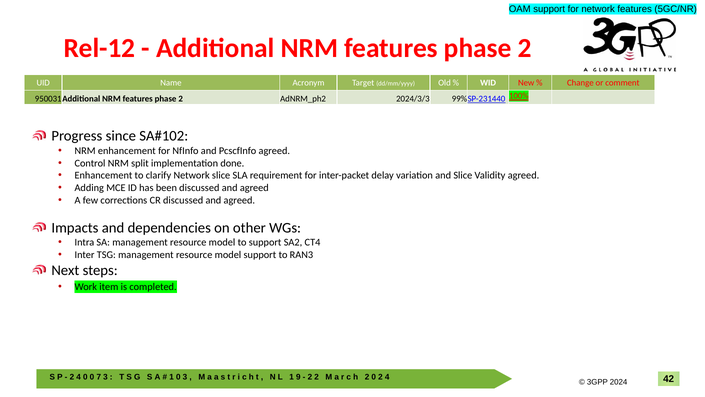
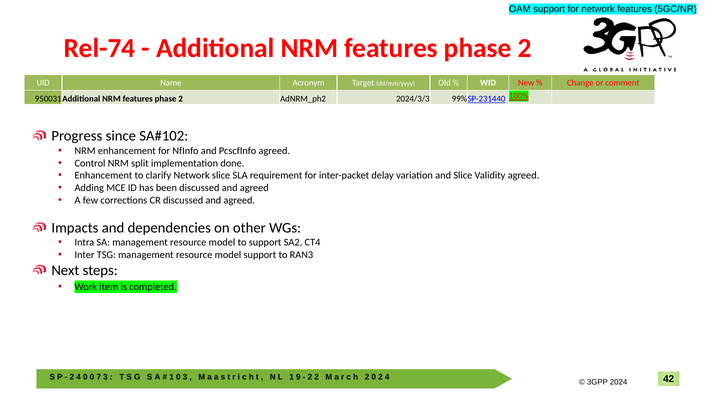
Rel-12: Rel-12 -> Rel-74 (99, 48)
